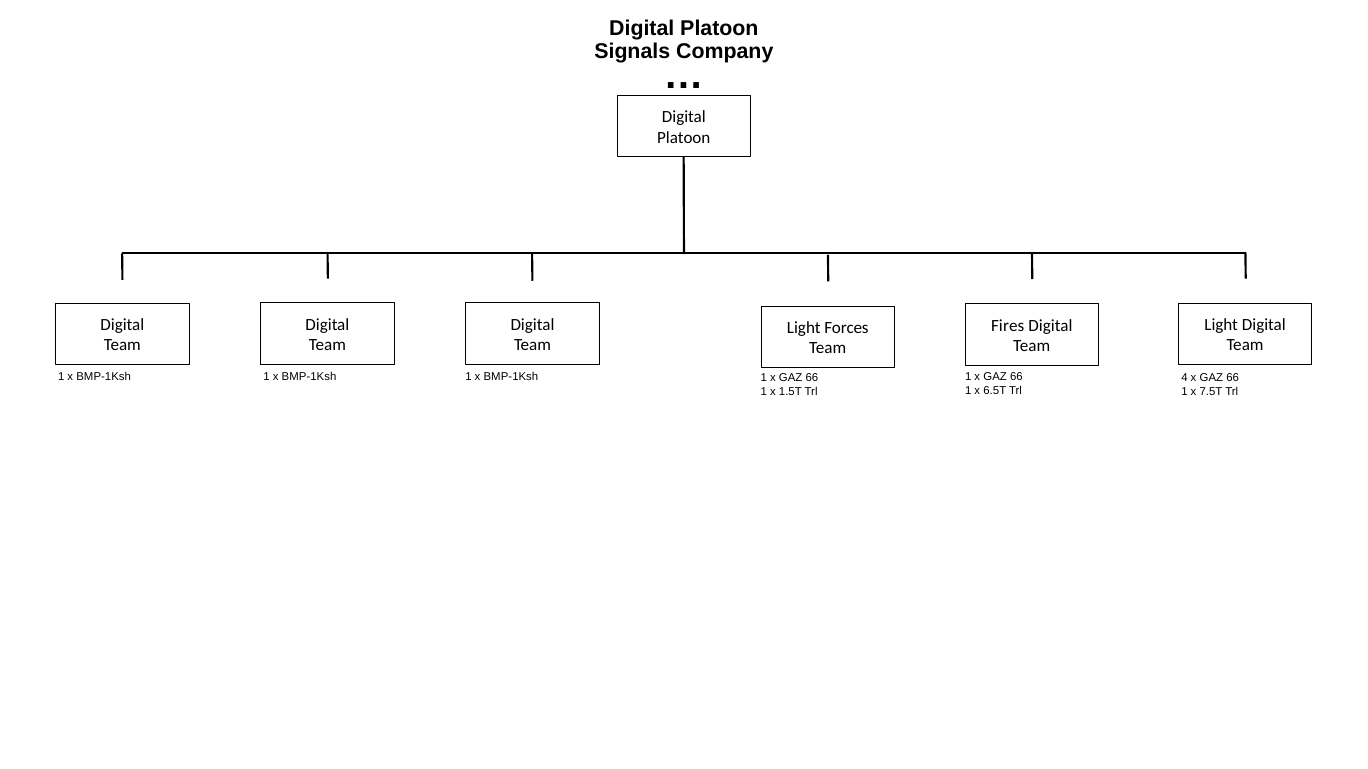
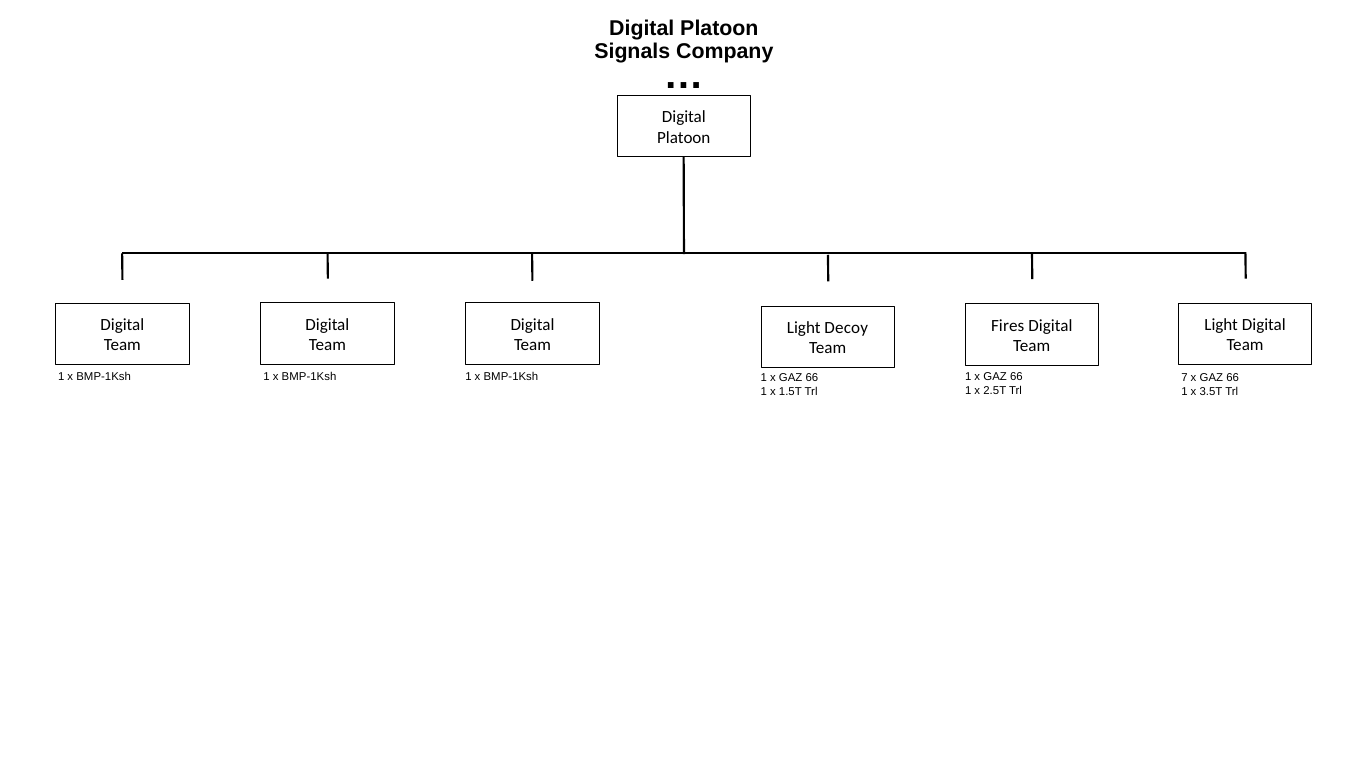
Forces: Forces -> Decoy (846, 328)
4: 4 -> 7 (1184, 378)
6.5T: 6.5T -> 2.5T (995, 391)
7.5T: 7.5T -> 3.5T (1211, 392)
